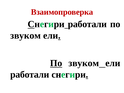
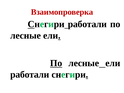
звуком: звуком -> лесные (26, 36)
звуком: звуком -> лесные (84, 63)
